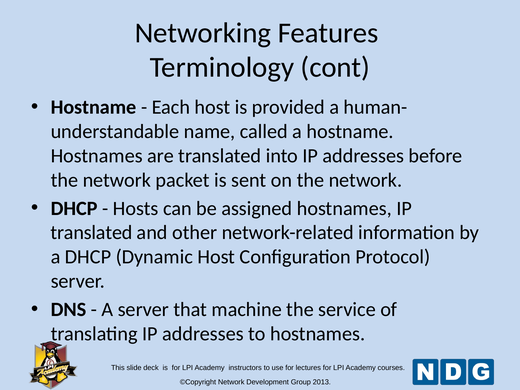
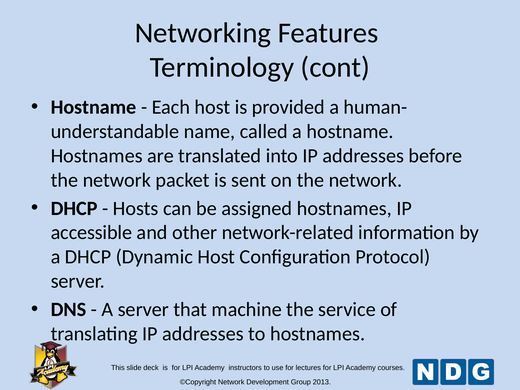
translated: translated -> accessible (91, 233)
